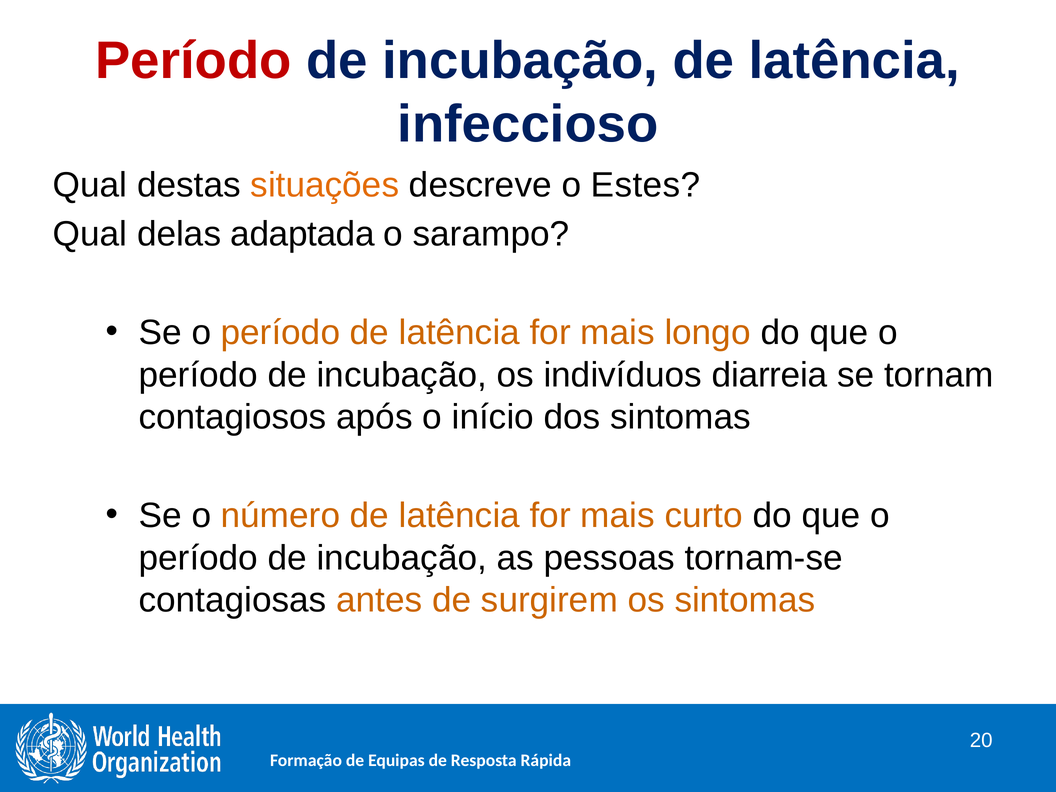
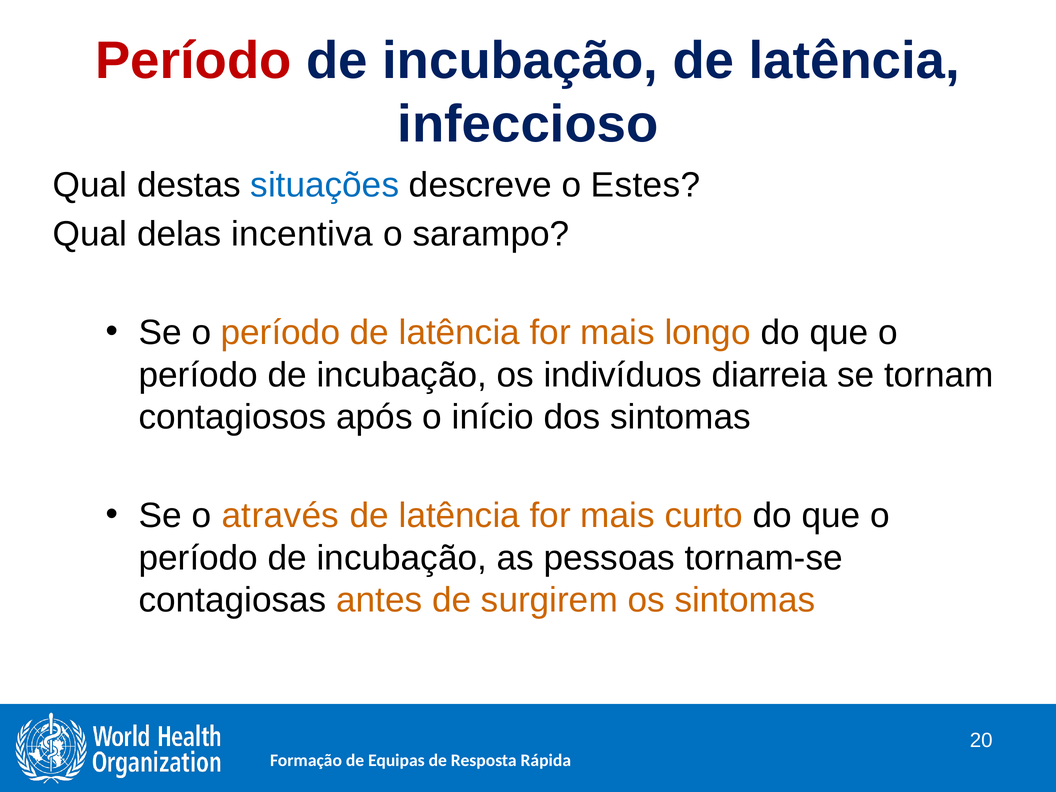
situações colour: orange -> blue (325, 185)
adaptada: adaptada -> incentiva (302, 234)
número: número -> através (280, 516)
